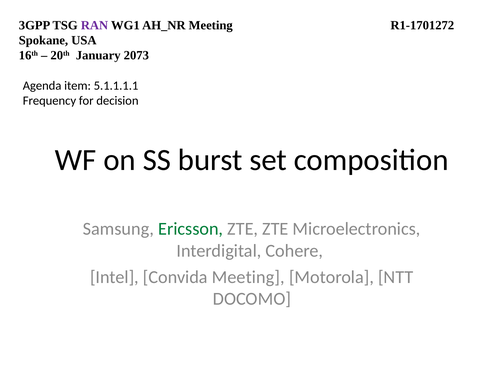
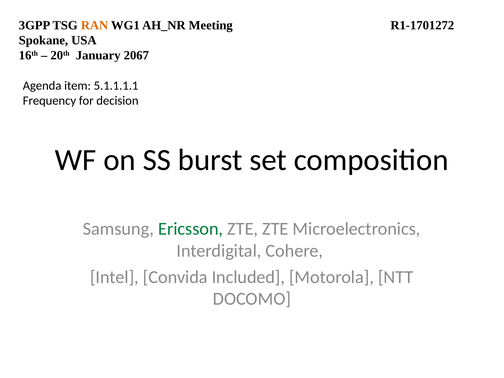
RAN colour: purple -> orange (94, 25)
2073: 2073 -> 2067 (136, 56)
Convida Meeting: Meeting -> Included (248, 277)
